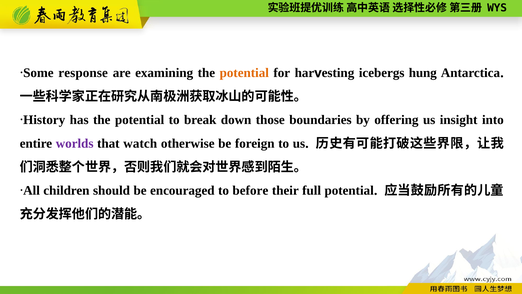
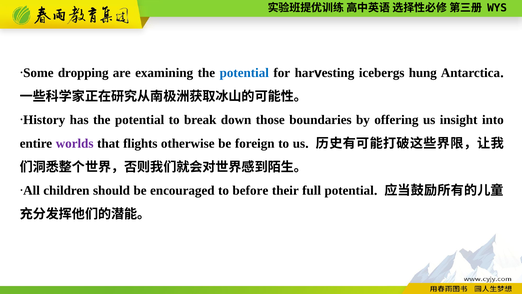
response: response -> dropping (83, 73)
potential colour: orange -> blue (244, 73)
watch: watch -> flights (140, 143)
